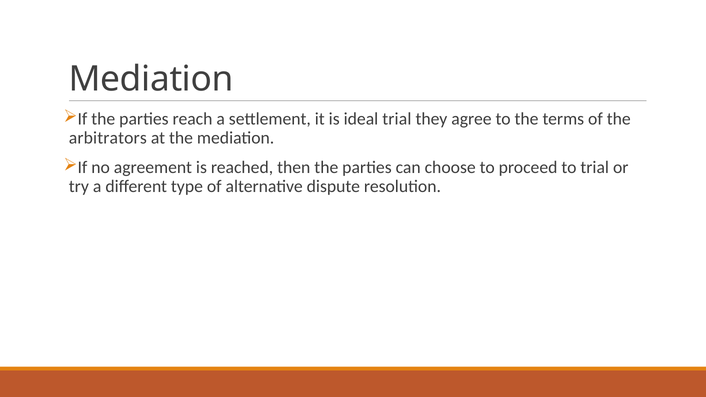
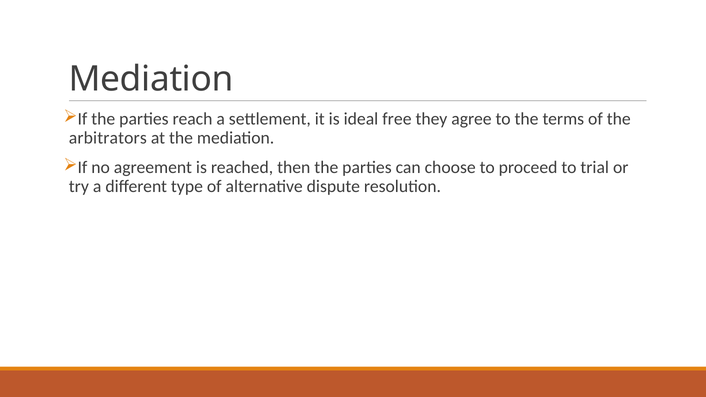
ideal trial: trial -> free (397, 119)
